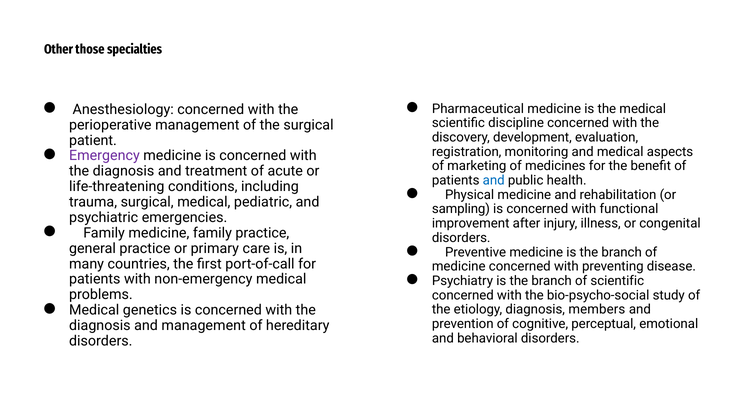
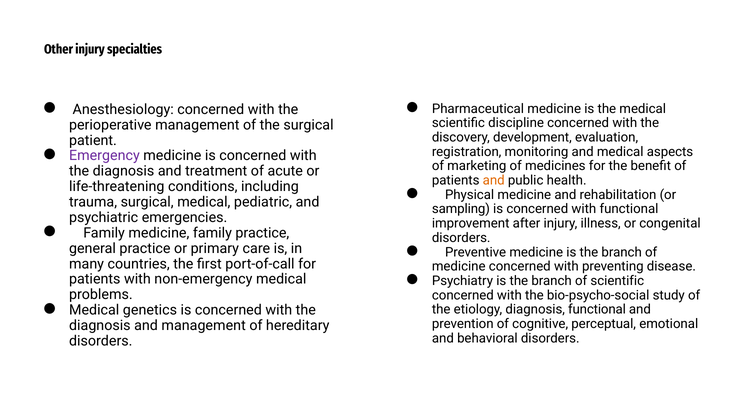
Other those: those -> injury (90, 49)
and colour: blue -> orange (494, 180)
diagnosis members: members -> functional (597, 309)
